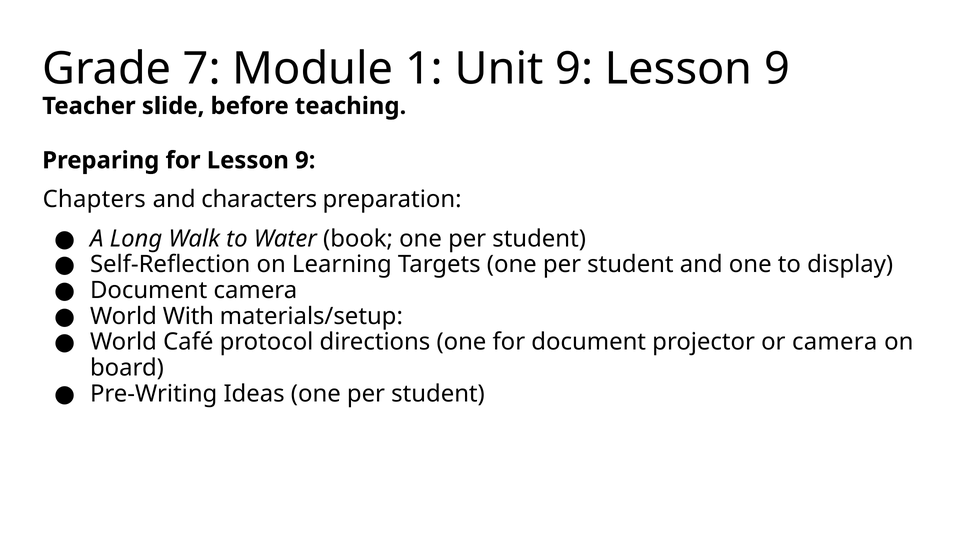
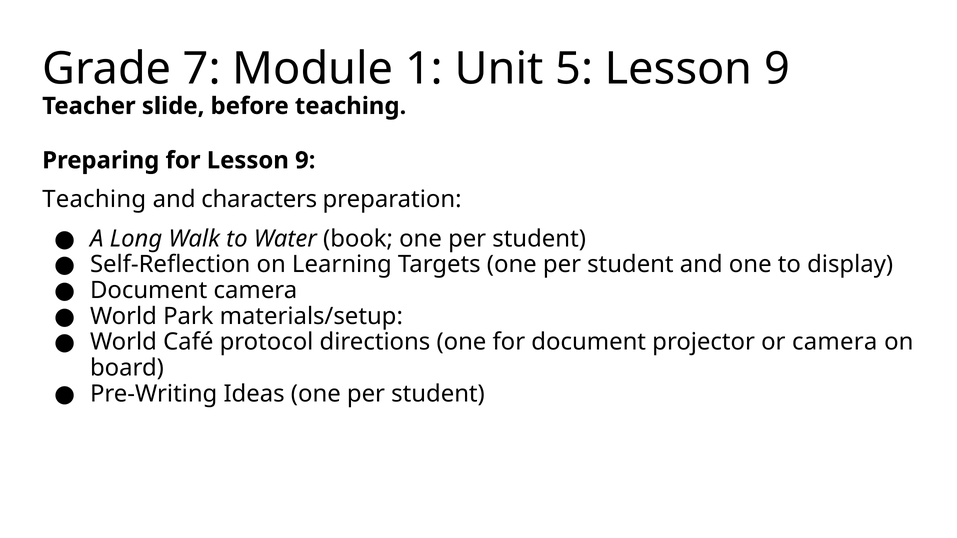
Unit 9: 9 -> 5 (574, 69)
Chapters: Chapters -> Teaching (94, 200)
With: With -> Park (188, 316)
